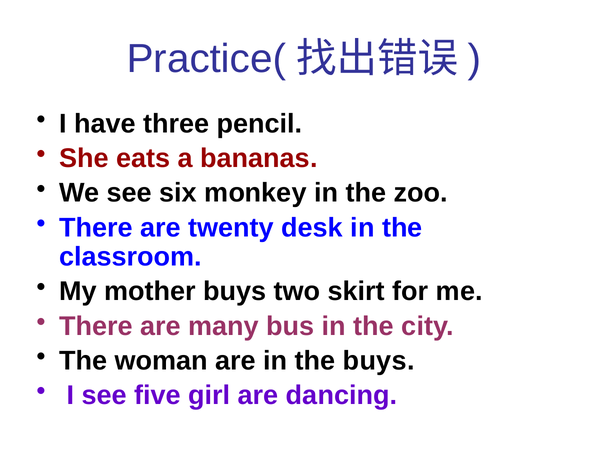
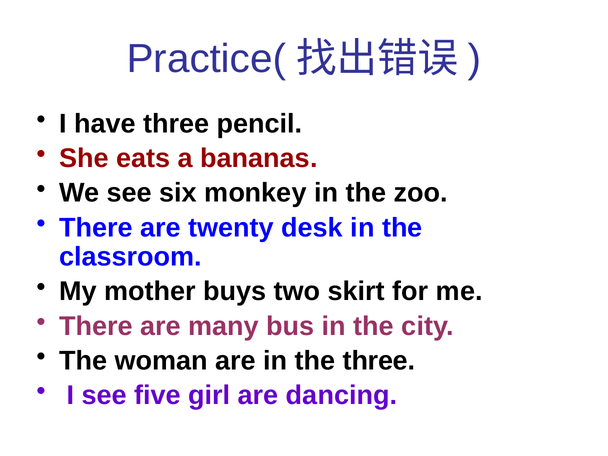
the buys: buys -> three (379, 361)
